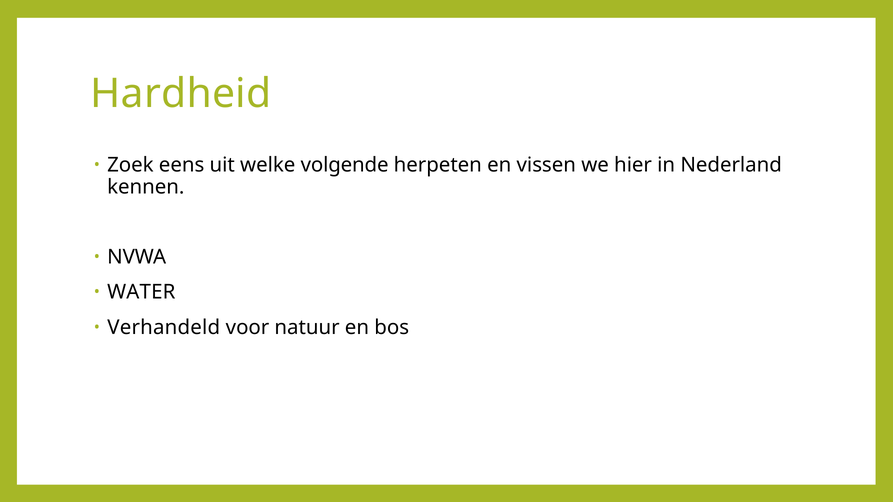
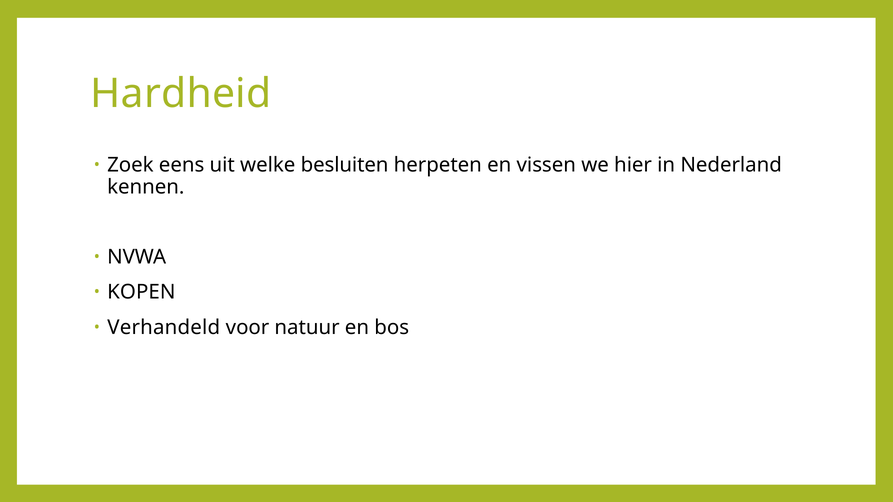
volgende: volgende -> besluiten (345, 165)
WATER: WATER -> KOPEN (141, 292)
